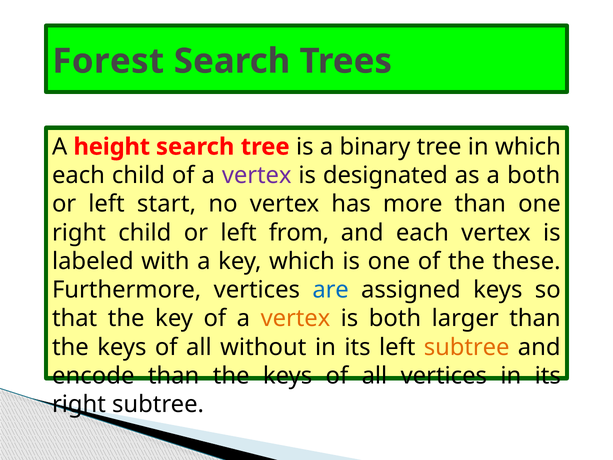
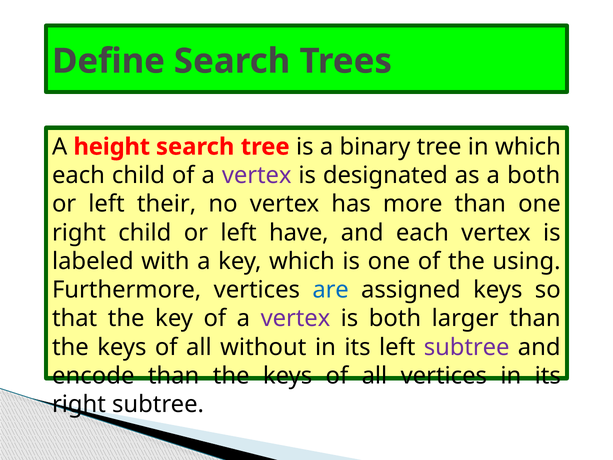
Forest: Forest -> Define (108, 61)
start: start -> their (167, 204)
from: from -> have (299, 233)
these: these -> using (527, 261)
vertex colour: orange -> purple (295, 318)
subtree colour: orange -> purple (467, 347)
